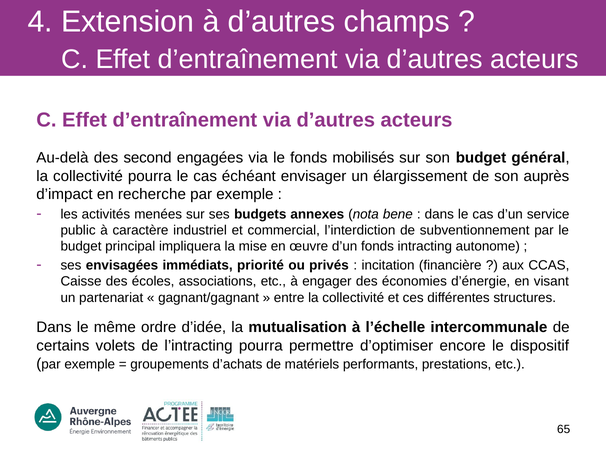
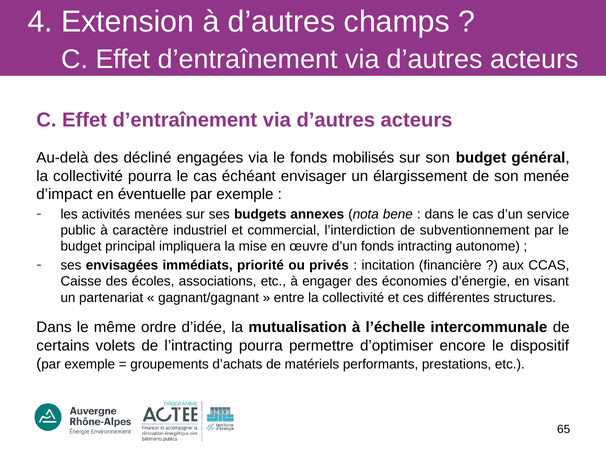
second: second -> décliné (147, 158)
auprès: auprès -> menée (546, 176)
recherche: recherche -> éventuelle (152, 194)
